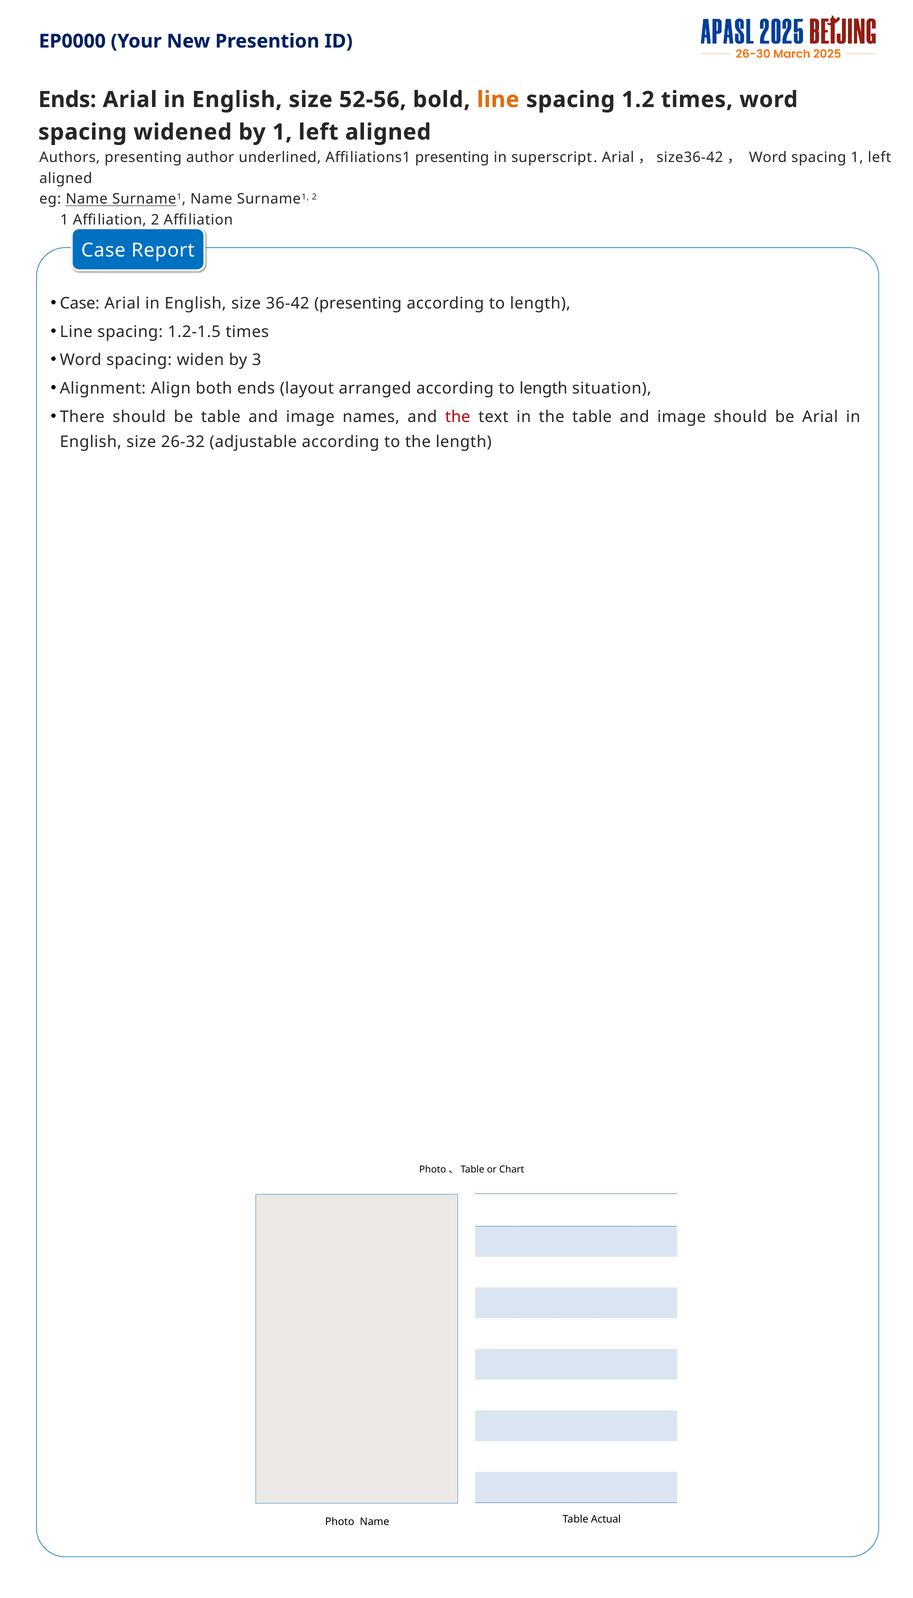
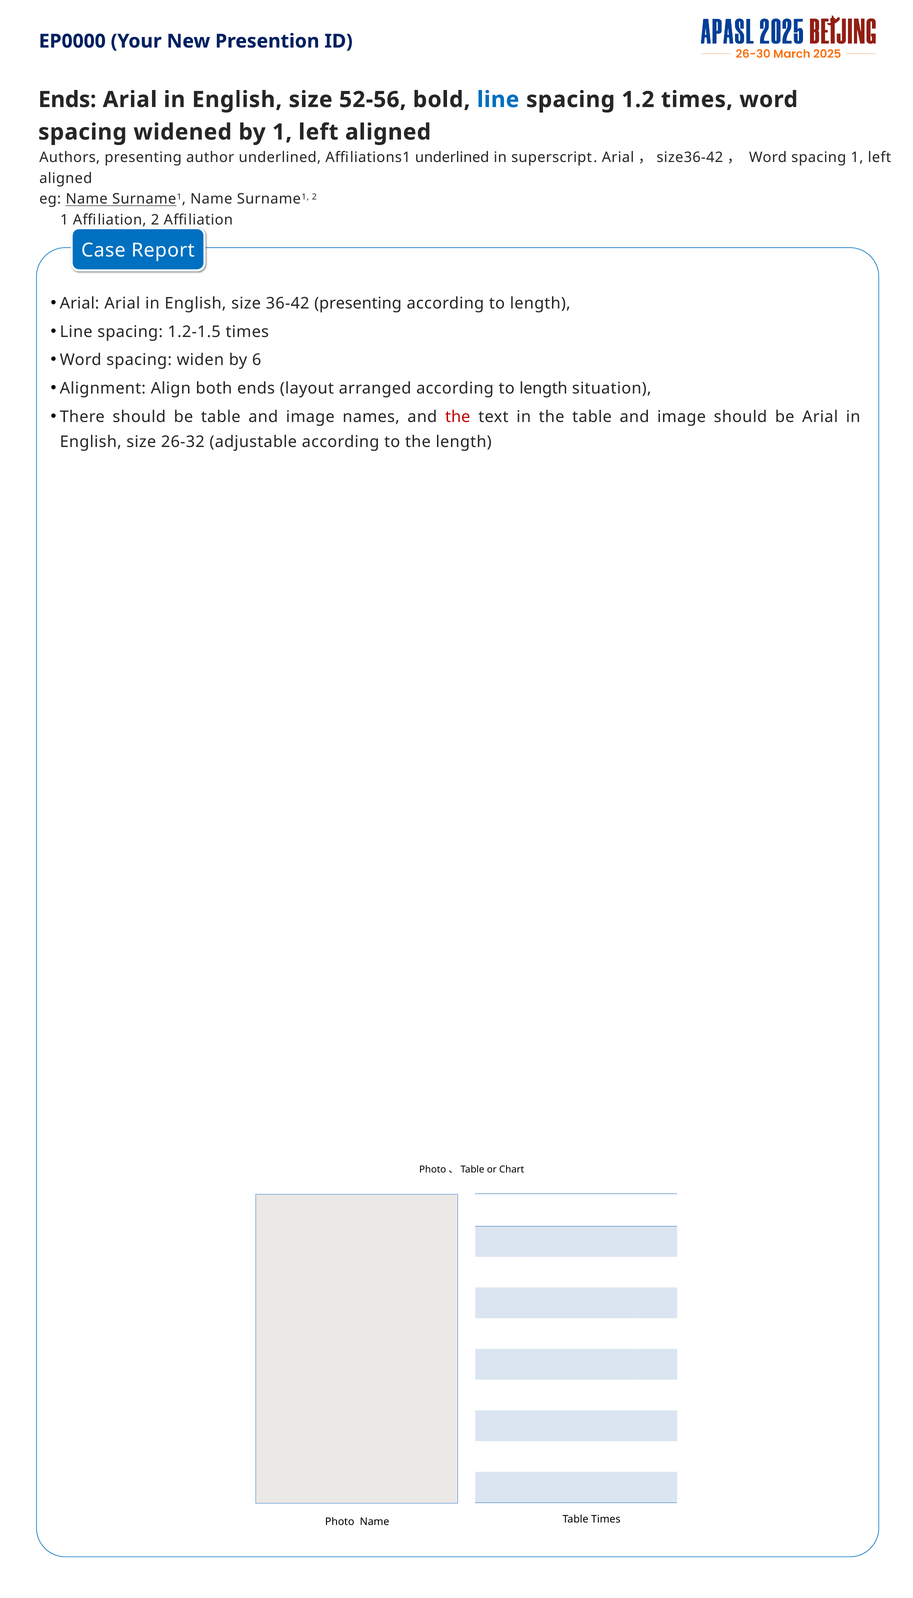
line colour: orange -> blue (498, 100)
Affiliations1 presenting: presenting -> underlined (452, 157)
Case: Case -> Arial (80, 303)
3: 3 -> 6 (257, 360)
Table Actual: Actual -> Times (606, 1519)
